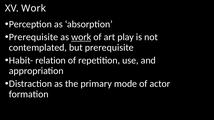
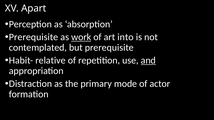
XV Work: Work -> Apart (34, 8)
play: play -> into (126, 37)
relation: relation -> relative (50, 61)
and underline: none -> present (148, 61)
